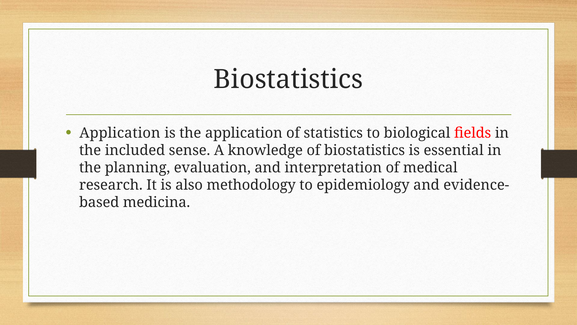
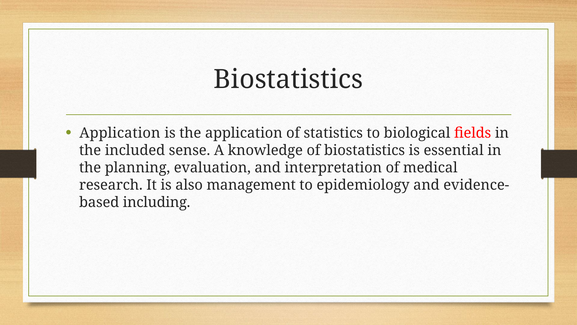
methodology: methodology -> management (251, 185)
medicina: medicina -> including (157, 202)
